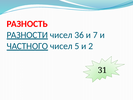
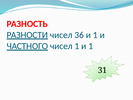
36 и 7: 7 -> 1 (95, 35)
чисел 5: 5 -> 1 (77, 46)
2: 2 -> 1 (91, 46)
